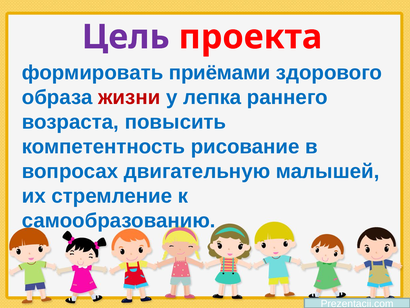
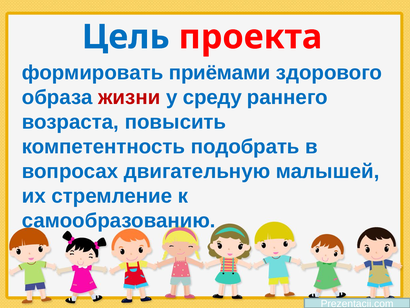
Цель colour: purple -> blue (126, 37)
лепка: лепка -> среду (212, 97)
рисование: рисование -> подобрать (245, 146)
